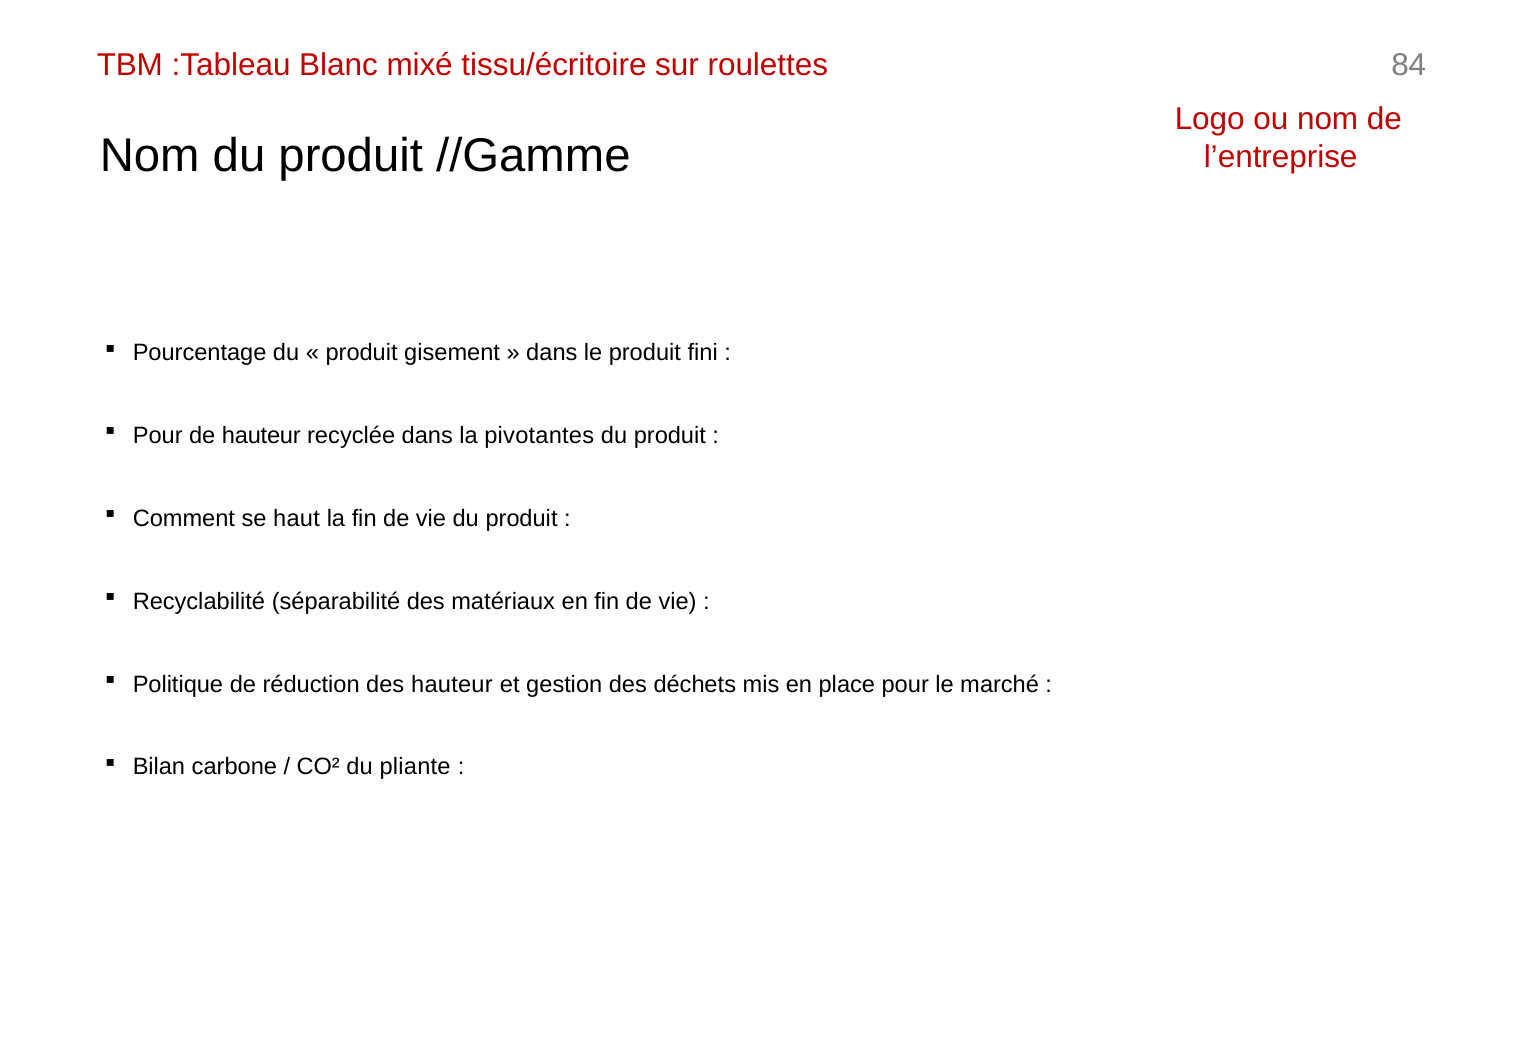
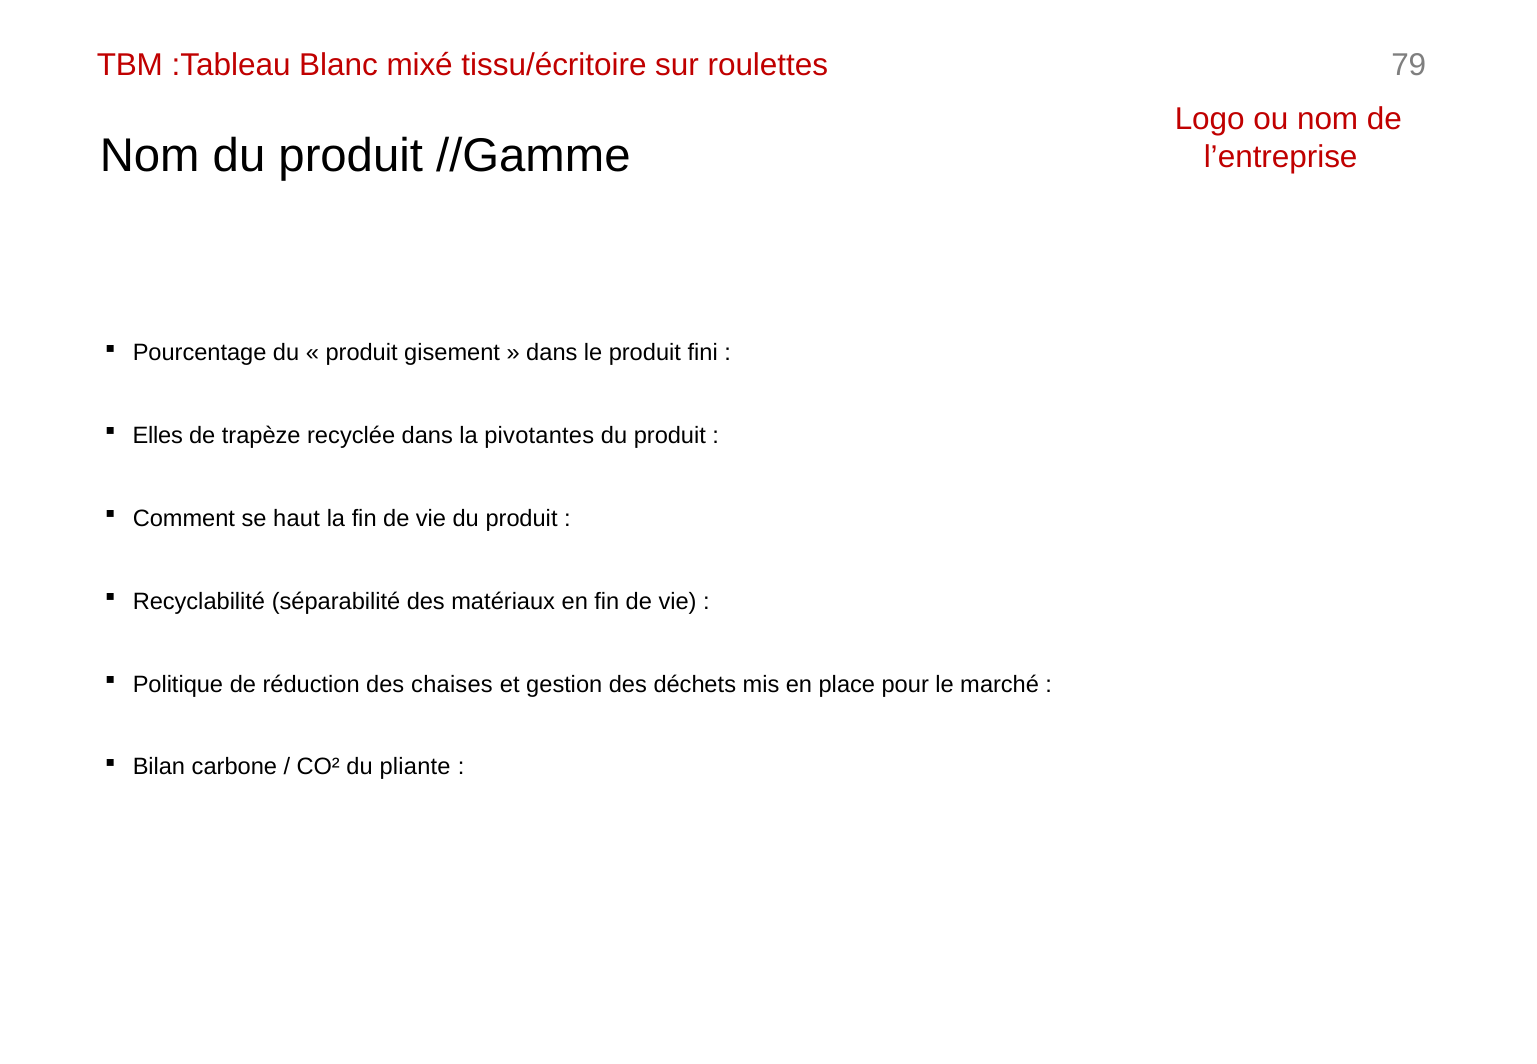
84: 84 -> 79 (1409, 65)
Pour: Pour -> Elles (158, 436)
de hauteur: hauteur -> trapèze (261, 436)
des hauteur: hauteur -> chaises (452, 684)
